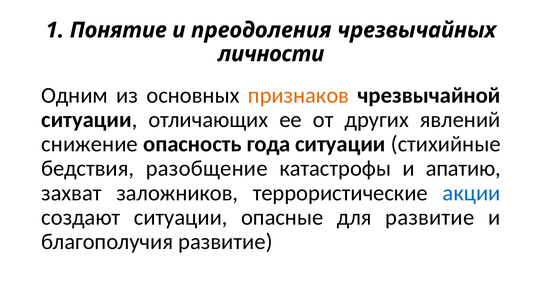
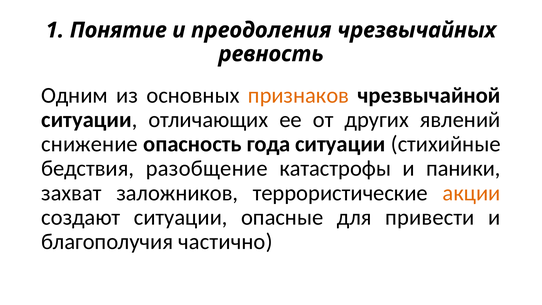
личности: личности -> ревность (271, 54)
апатию: апатию -> паники (463, 168)
акции colour: blue -> orange (472, 193)
для развитие: развитие -> привести (430, 217)
благополучия развитие: развитие -> частично (225, 242)
